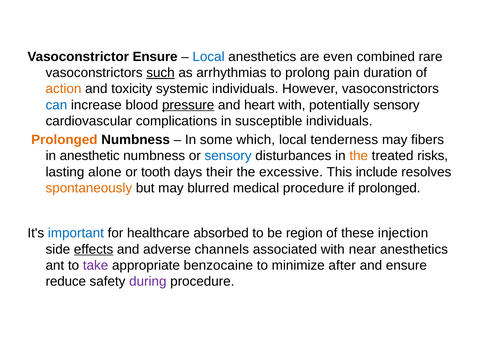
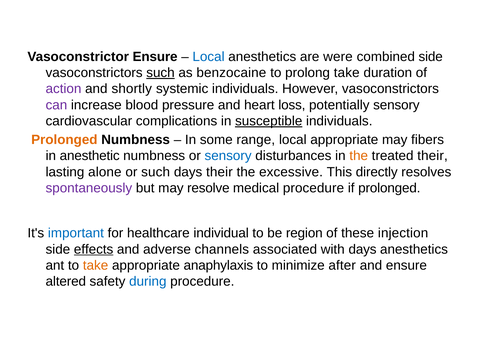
even: even -> were (338, 57)
combined rare: rare -> side (431, 57)
arrhythmias: arrhythmias -> benzocaine (231, 73)
prolong pain: pain -> take (347, 73)
action colour: orange -> purple (63, 89)
toxicity: toxicity -> shortly (132, 89)
can colour: blue -> purple (56, 105)
pressure underline: present -> none (188, 105)
heart with: with -> loss (292, 105)
susceptible underline: none -> present (269, 121)
which: which -> range (256, 140)
local tenderness: tenderness -> appropriate (344, 140)
treated risks: risks -> their (433, 156)
or tooth: tooth -> such (156, 172)
include: include -> directly (377, 172)
spontaneously colour: orange -> purple (89, 188)
blurred: blurred -> resolve (208, 188)
absorbed: absorbed -> individual (221, 233)
with near: near -> days (363, 249)
take colour: purple -> orange (96, 266)
benzocaine: benzocaine -> anaphylaxis (218, 266)
reduce: reduce -> altered (66, 282)
during colour: purple -> blue (148, 282)
